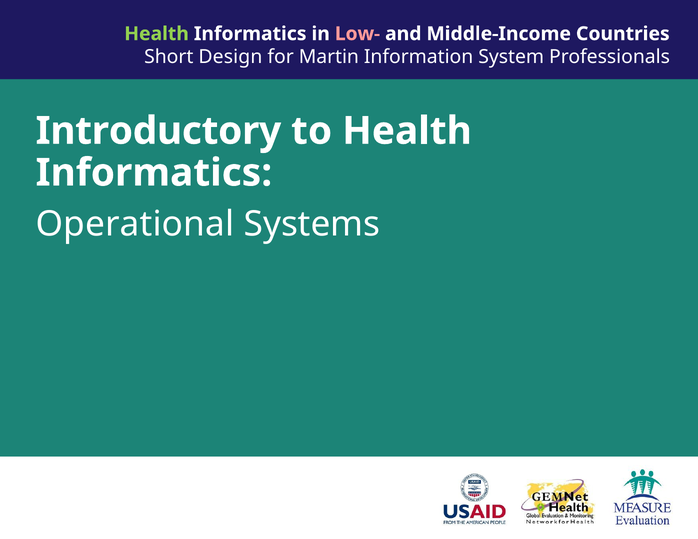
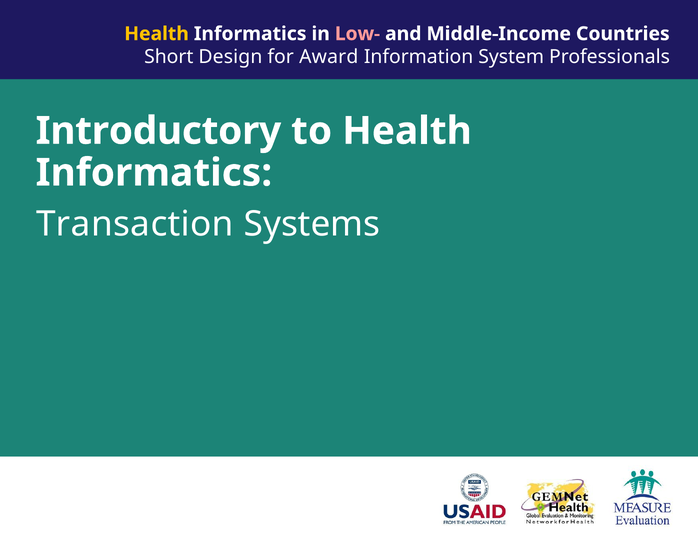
Health colour: light green -> yellow (157, 34)
Martin: Martin -> Award (329, 57)
Operational: Operational -> Transaction (135, 224)
